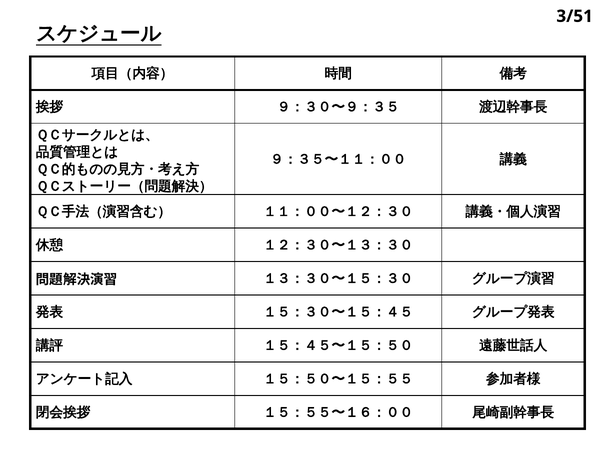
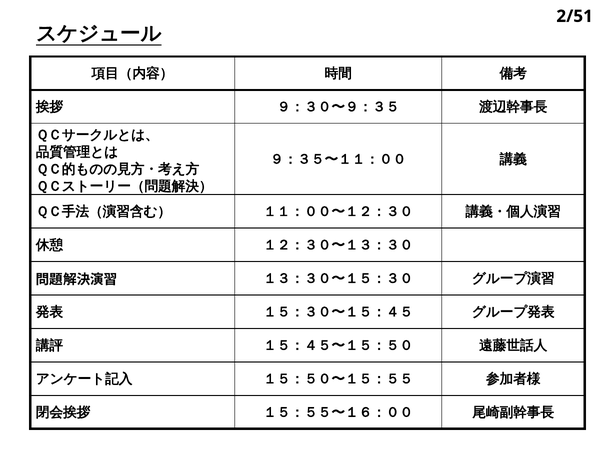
3/51: 3/51 -> 2/51 (575, 16)
